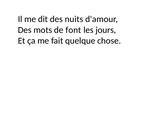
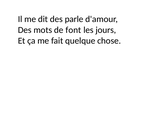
nuits: nuits -> parle (74, 19)
